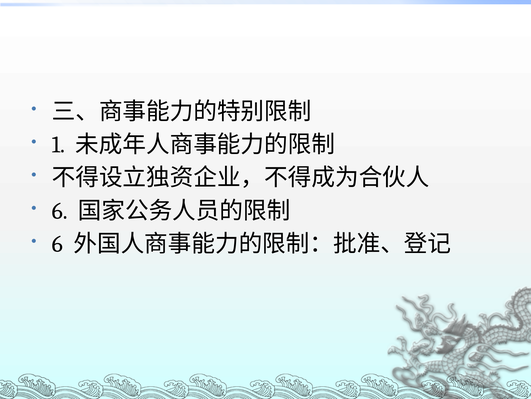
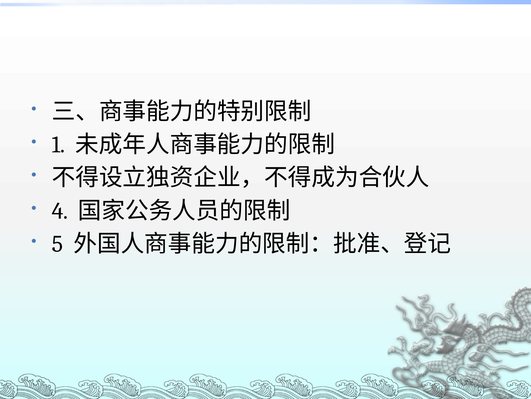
6: 6 -> 4 (60, 211)
6: 6 -> 5 (57, 244)
